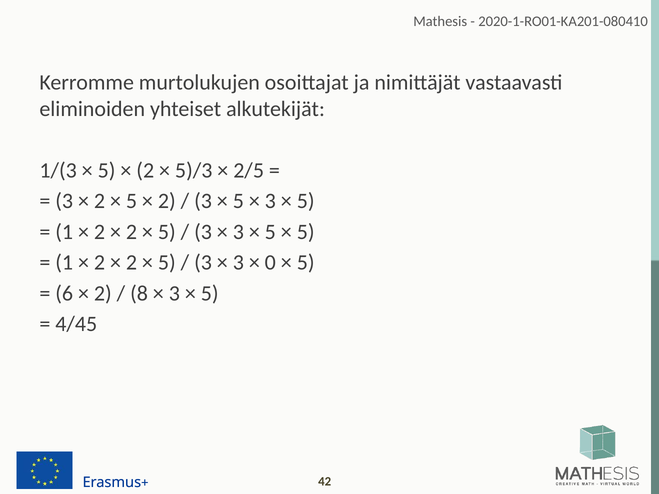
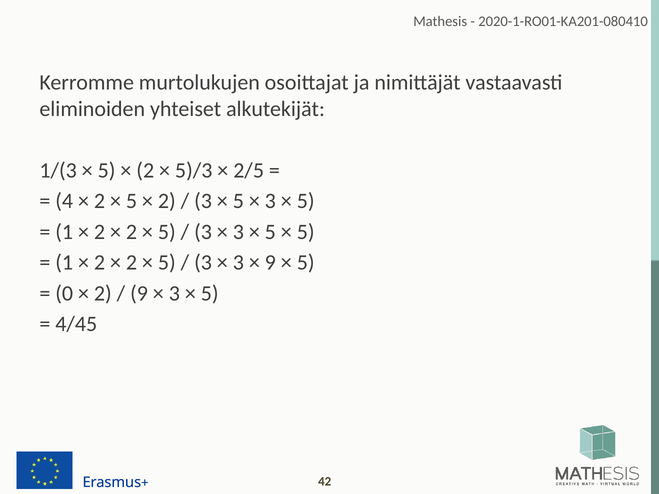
3: 3 -> 4 (64, 201)
0: 0 -> 9 (270, 263)
6: 6 -> 0 (64, 294)
8: 8 -> 9 (139, 294)
